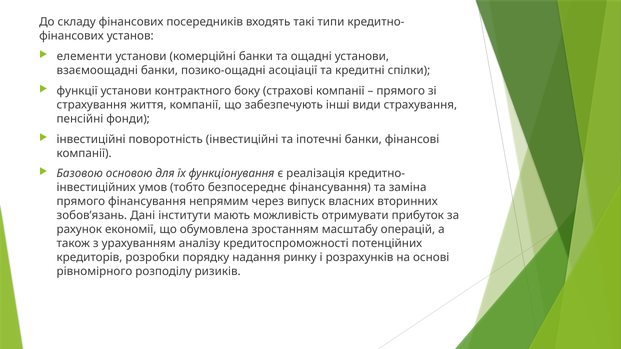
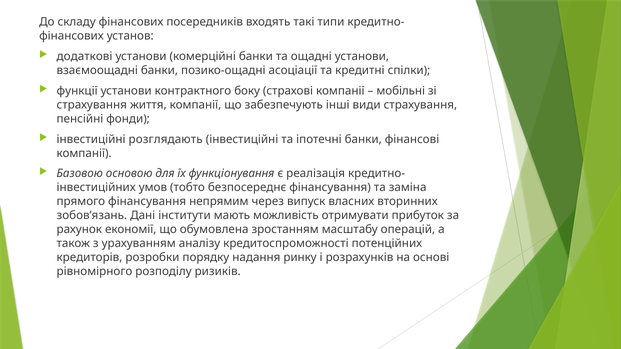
елементи: елементи -> додаткові (85, 57)
прямого: прямого -> мобільні (401, 91)
поворотність: поворотність -> розглядають (166, 139)
